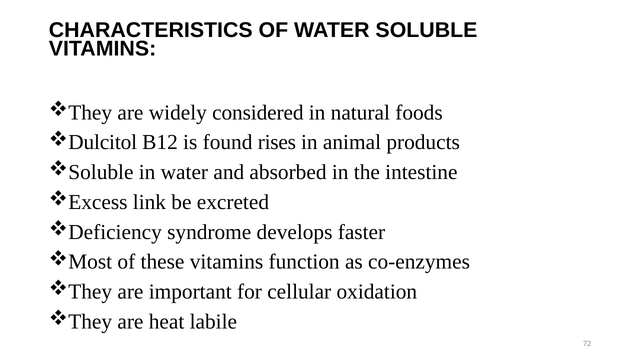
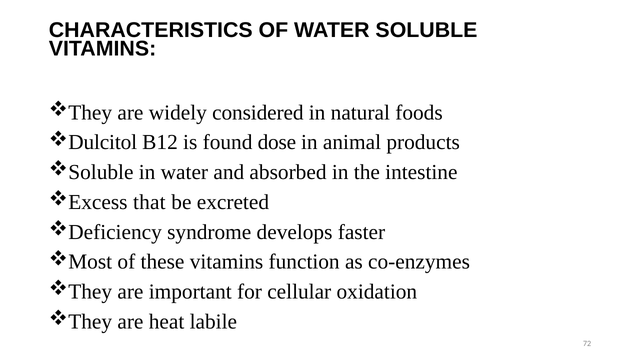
rises: rises -> dose (277, 142)
link: link -> that (149, 202)
